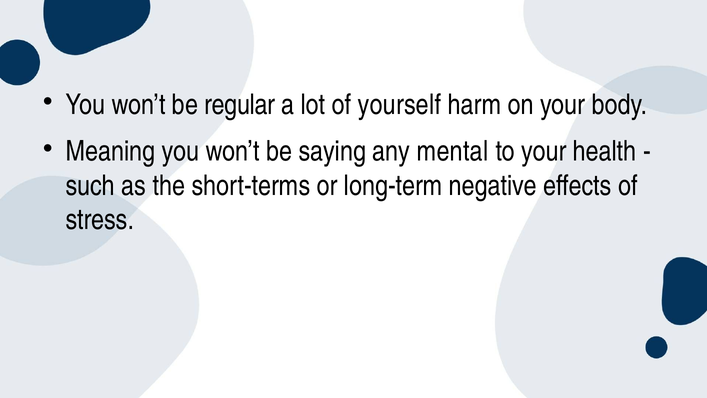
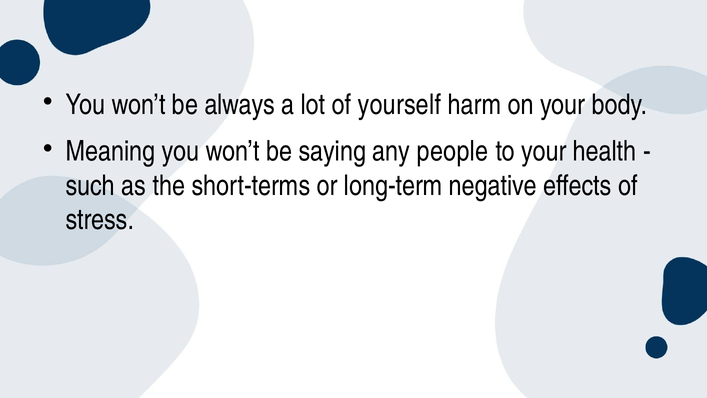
regular: regular -> always (240, 105)
mental: mental -> people (453, 151)
